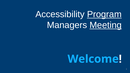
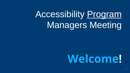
Meeting underline: present -> none (106, 25)
